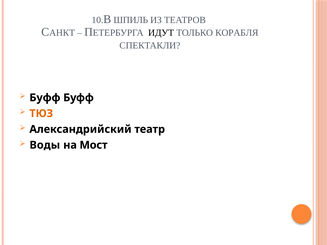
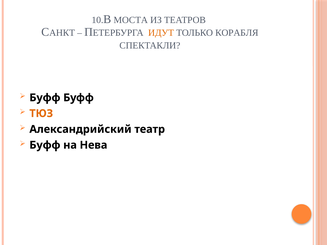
ШПИЛЬ: ШПИЛЬ -> МОСТА (131, 20)
ИДУТ colour: black -> orange (161, 33)
Воды: Воды -> Буфф (45, 145)
Мост: Мост -> Нева (94, 145)
